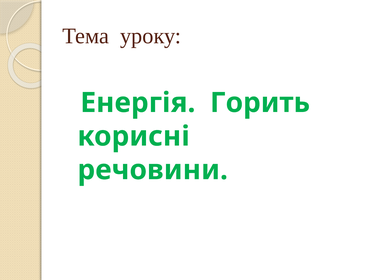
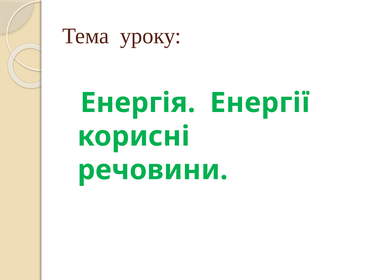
Горить: Горить -> Енергії (260, 103)
